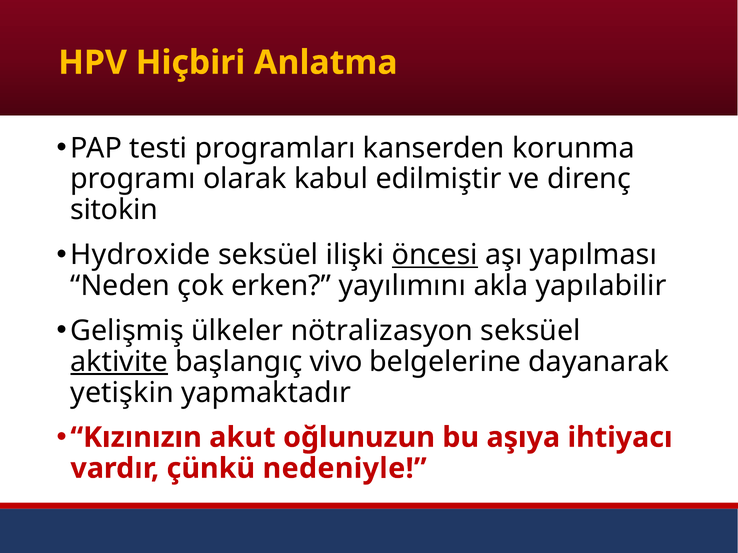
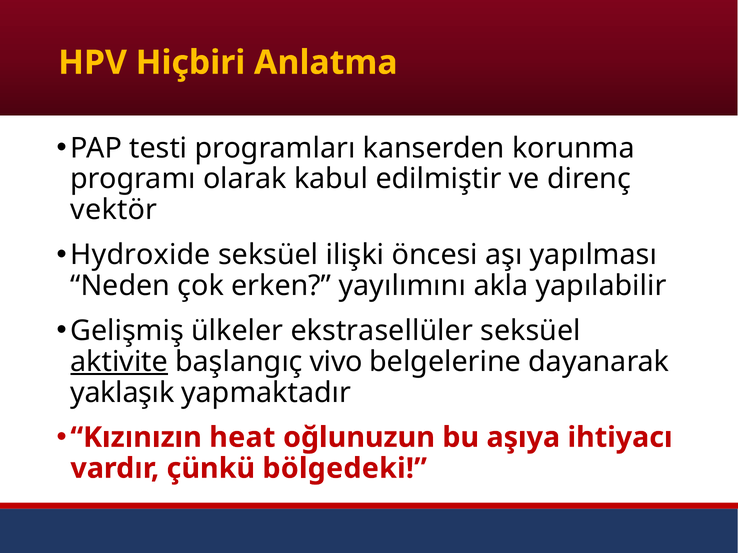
sitokin: sitokin -> vektör (114, 210)
öncesi underline: present -> none (435, 255)
nötralizasyon: nötralizasyon -> ekstrasellüler (382, 331)
yetişkin: yetişkin -> yaklaşık (122, 393)
akut: akut -> heat (242, 438)
nedeniyle: nedeniyle -> bölgedeki (345, 469)
